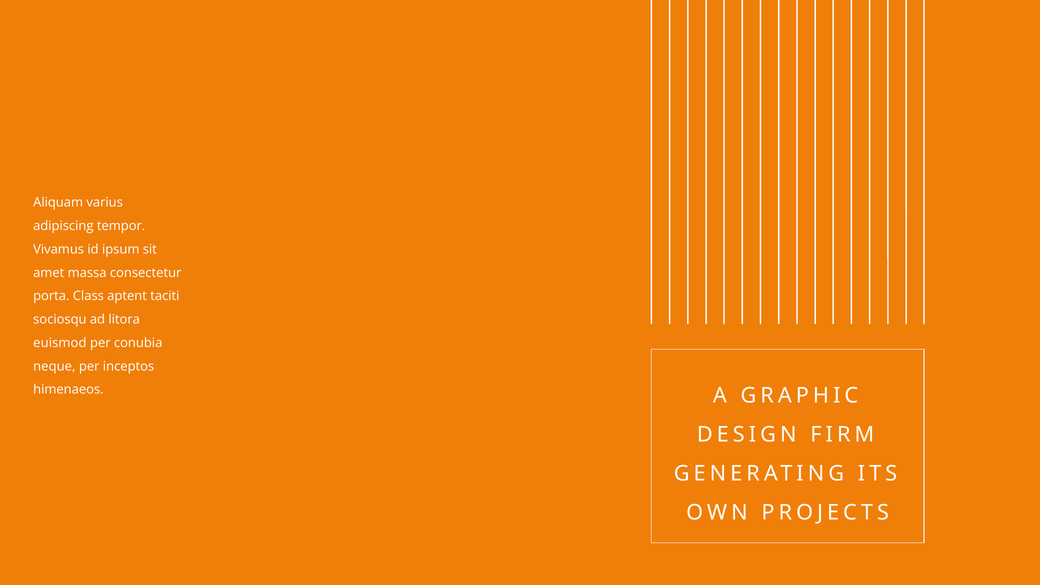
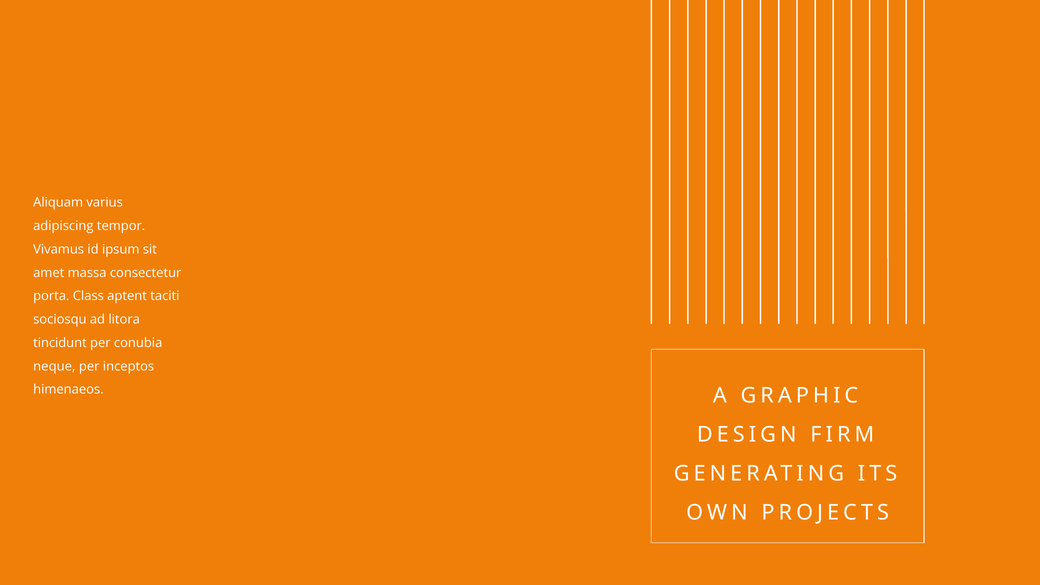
euismod: euismod -> tincidunt (60, 343)
